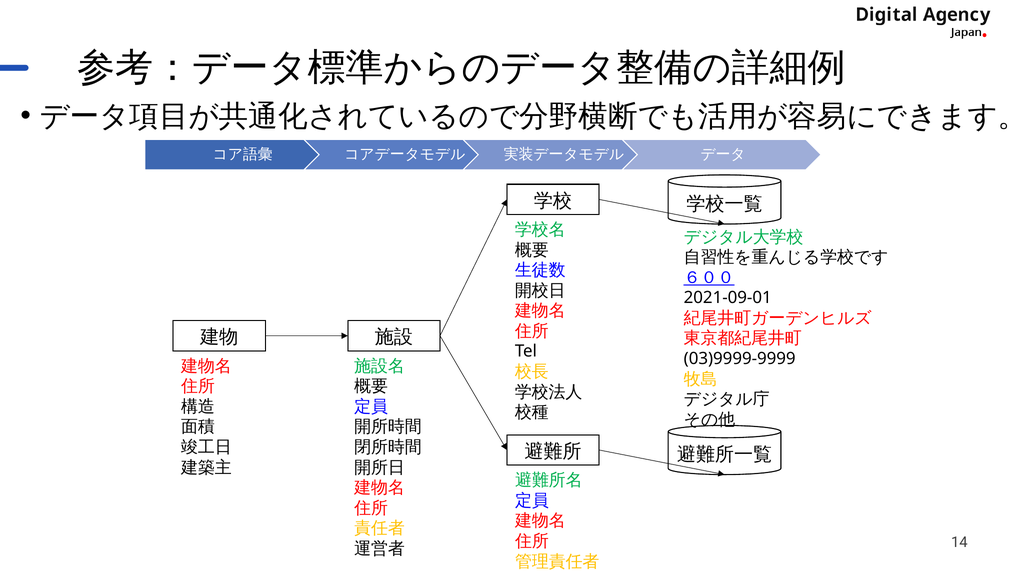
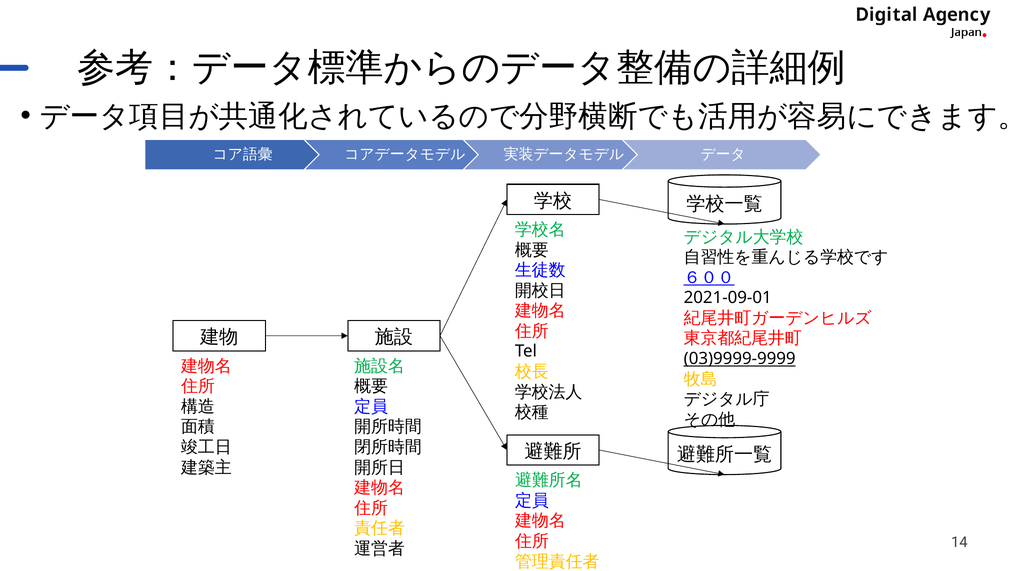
03)9999-9999 underline: none -> present (740, 359)
